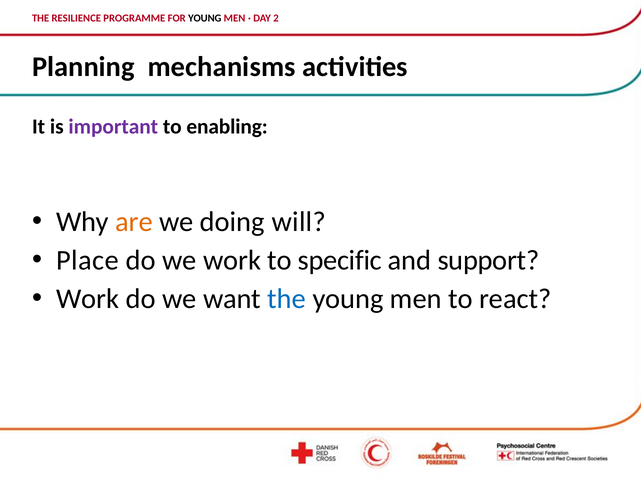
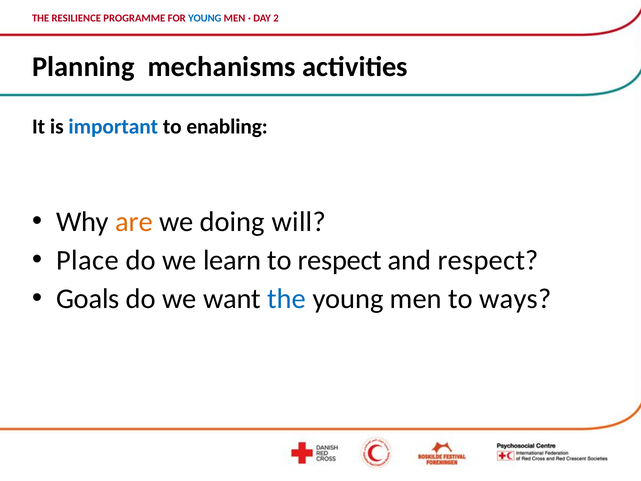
YOUNG colour: black -> blue (205, 18)
important colour: purple -> blue (113, 126)
we work: work -> learn (232, 260)
to specific: specific -> respect (340, 260)
and support: support -> respect (488, 260)
Work: Work -> Goals (88, 299)
react: react -> ways (515, 299)
